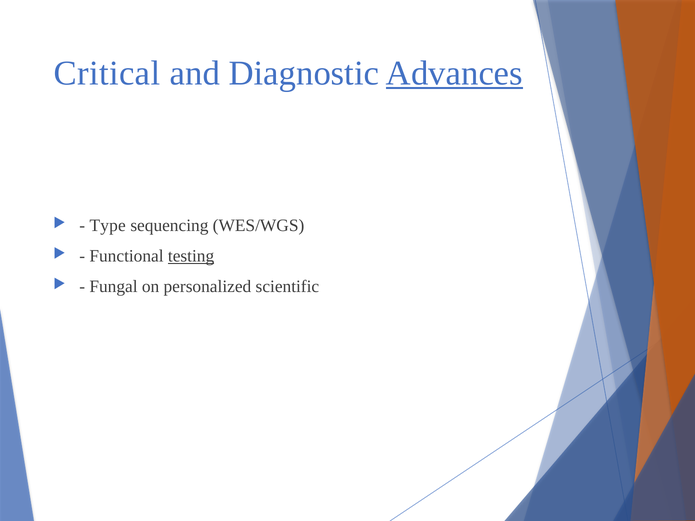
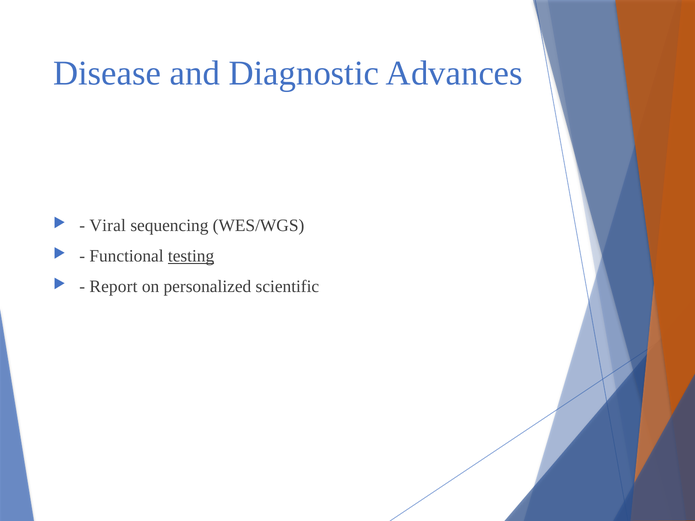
Critical: Critical -> Disease (107, 73)
Advances underline: present -> none (454, 73)
Type: Type -> Viral (108, 226)
Fungal: Fungal -> Report (113, 287)
